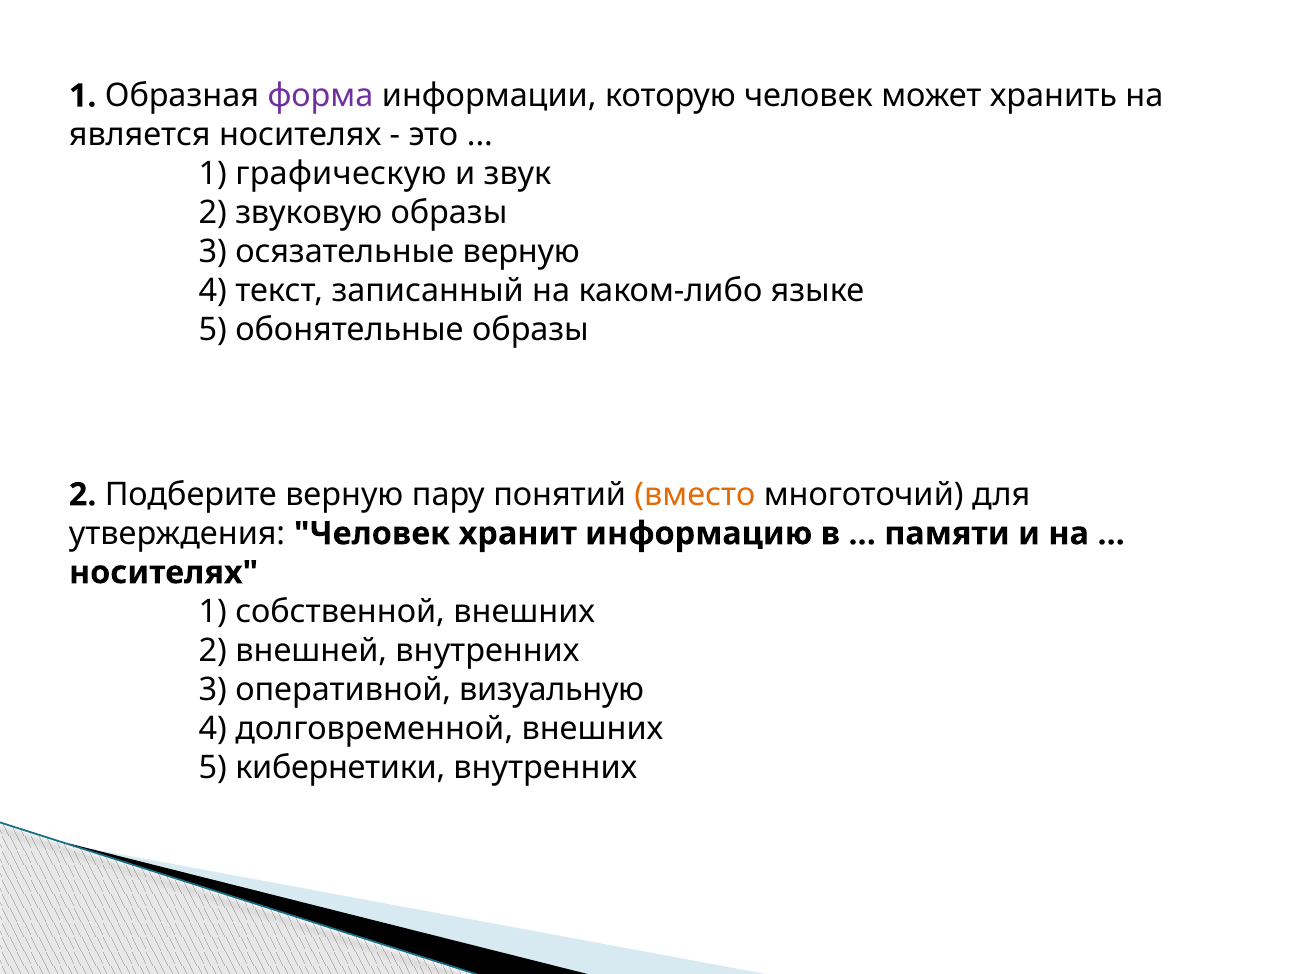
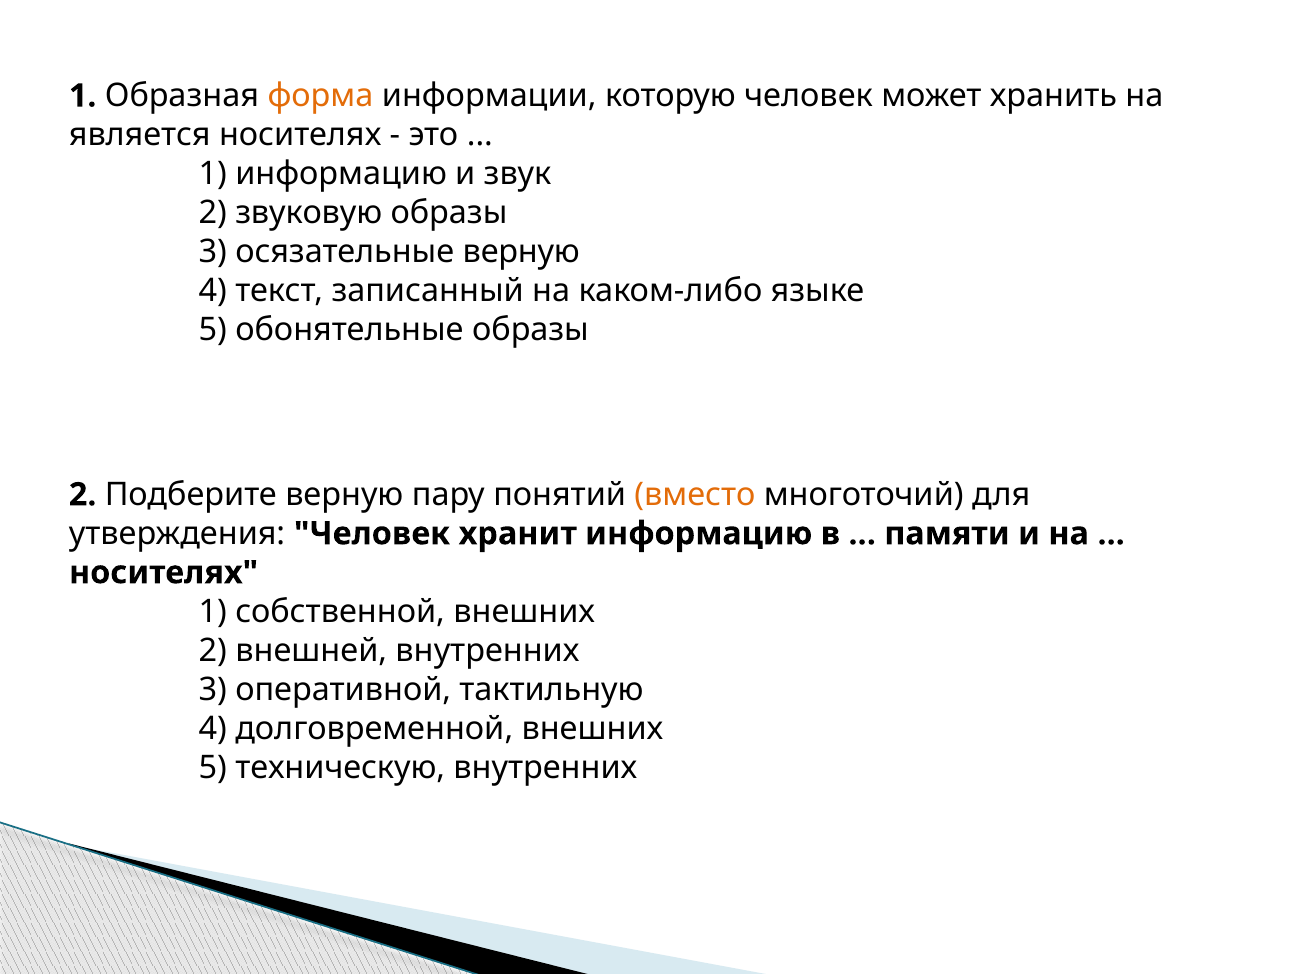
форма colour: purple -> orange (320, 96)
1 графическую: графическую -> информацию (341, 174)
визуальную: визуальную -> тактильную (551, 689)
кибернетики: кибернетики -> техническую (340, 767)
